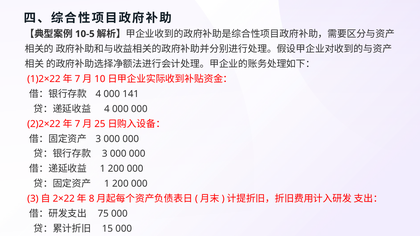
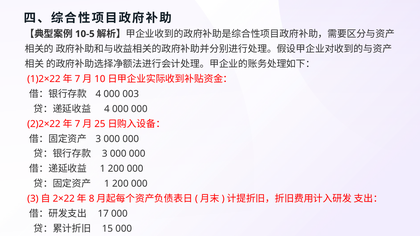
141: 141 -> 003 (131, 94)
75: 75 -> 17 (103, 214)
